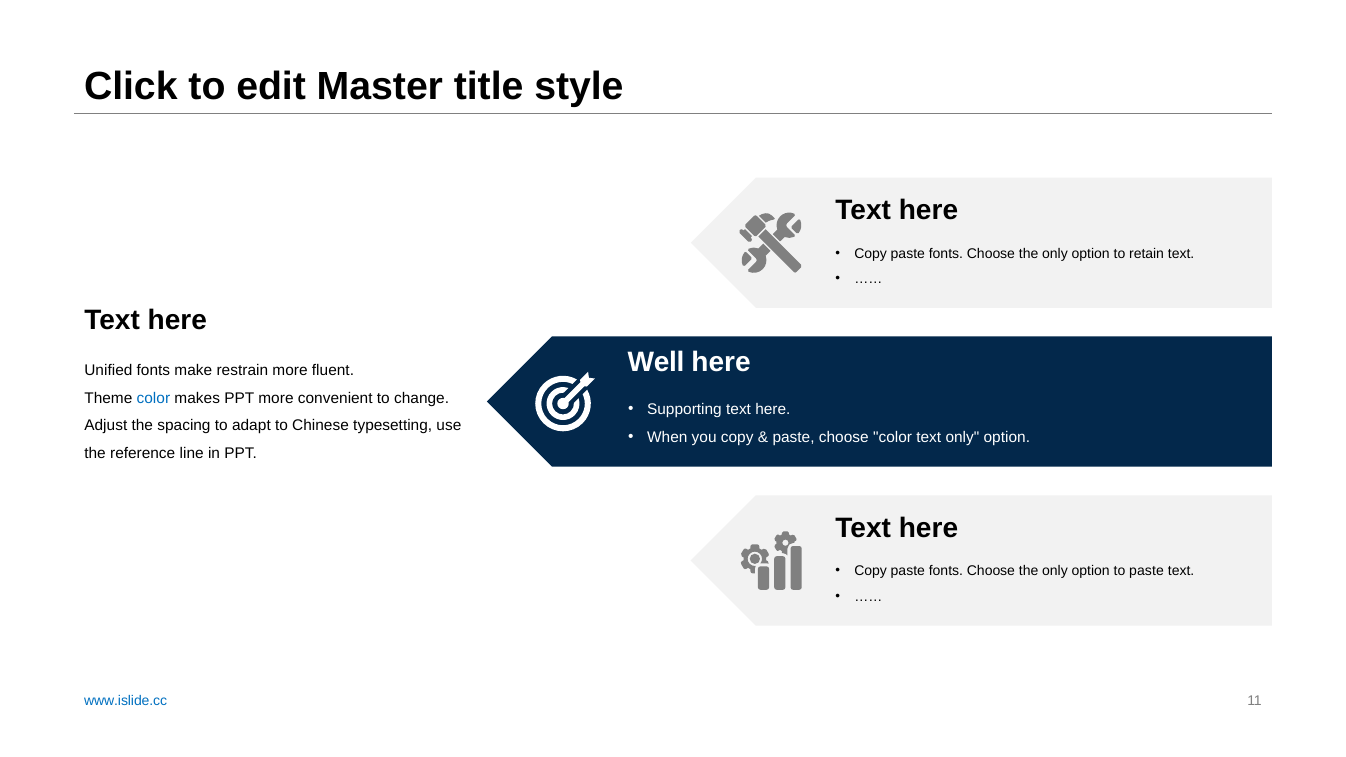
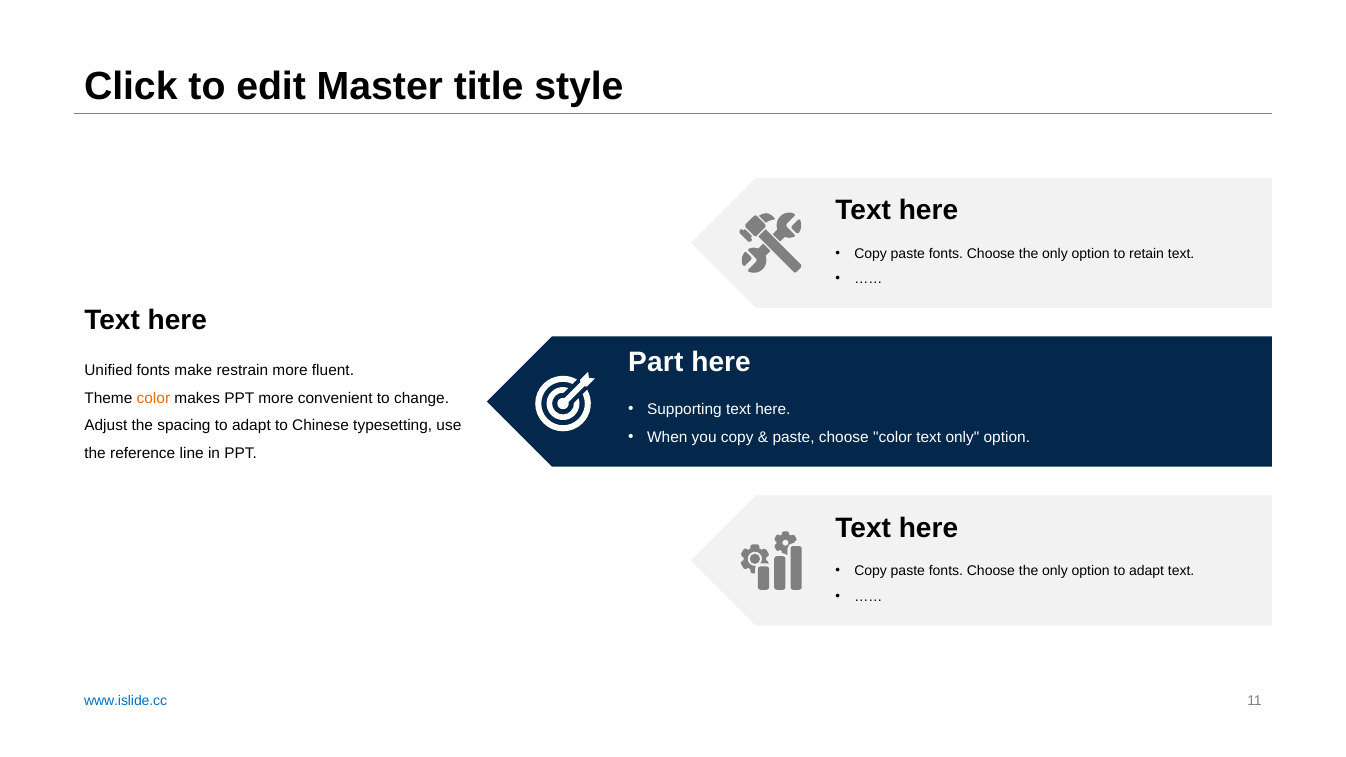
Well: Well -> Part (656, 363)
color colour: blue -> orange (153, 398)
option to paste: paste -> adapt (1147, 571)
